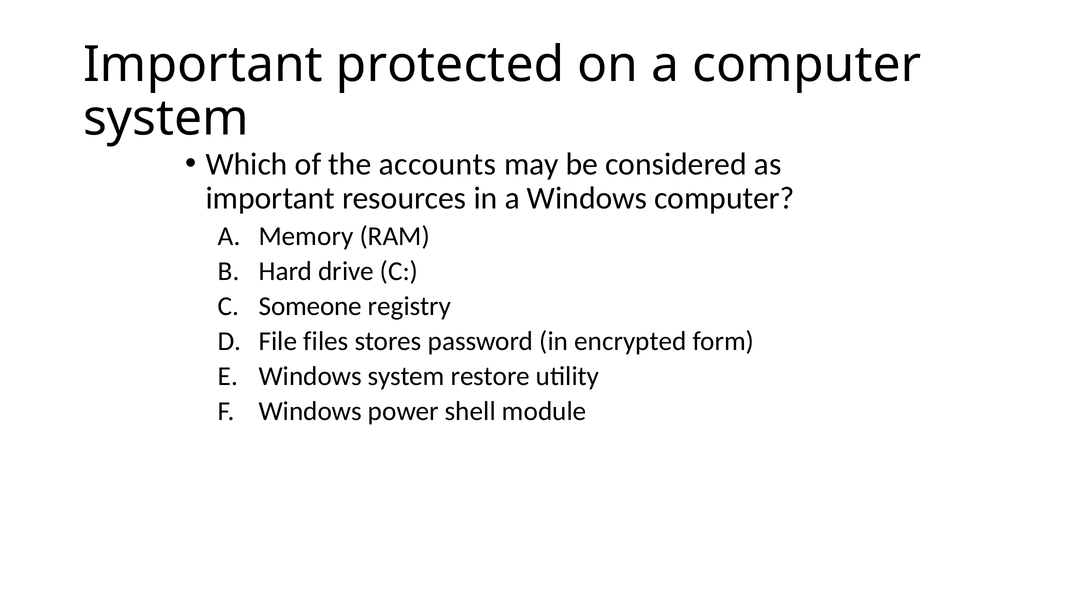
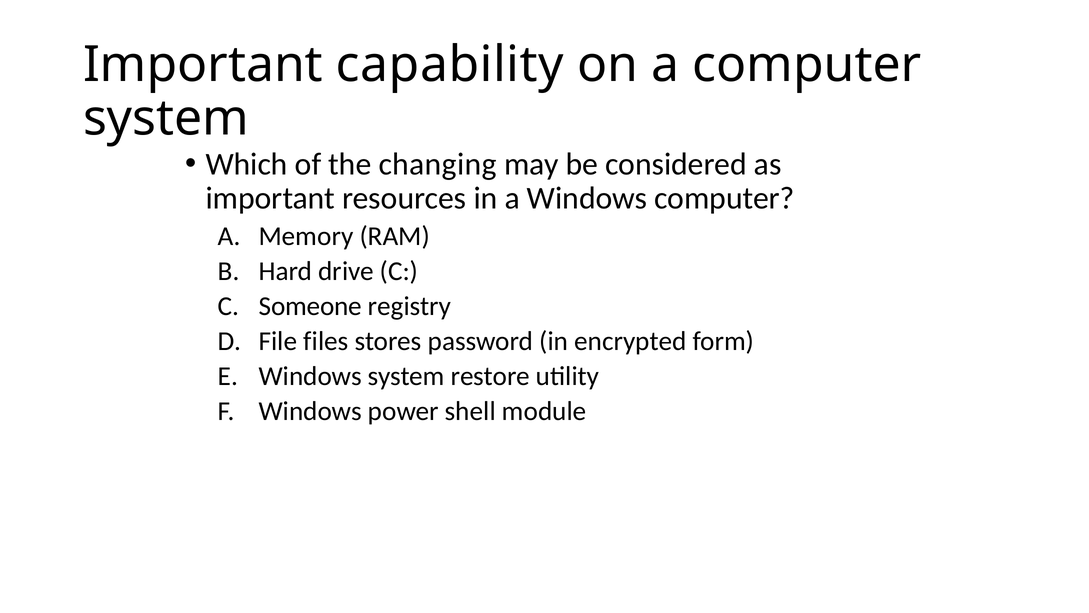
protected: protected -> capability (450, 65)
accounts: accounts -> changing (438, 164)
